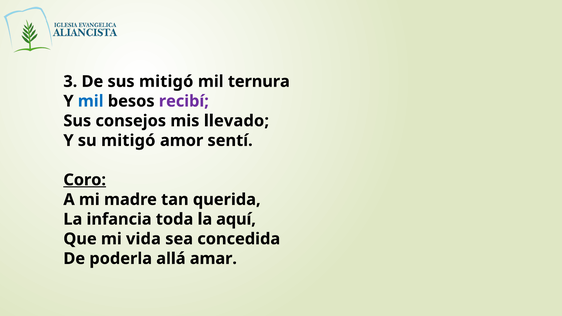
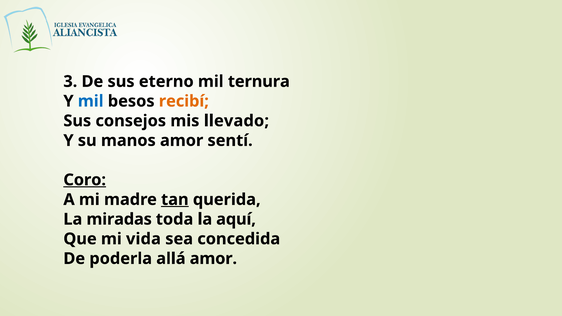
sus mitigó: mitigó -> eterno (166, 82)
recibí colour: purple -> orange (184, 101)
su mitigó: mitigó -> manos (128, 141)
tan underline: none -> present (175, 200)
infancia: infancia -> miradas (119, 219)
allá amar: amar -> amor (213, 259)
